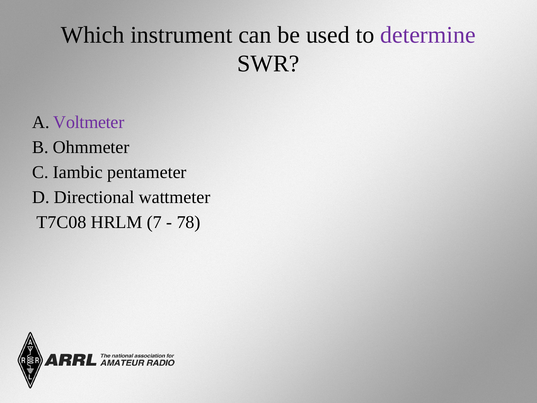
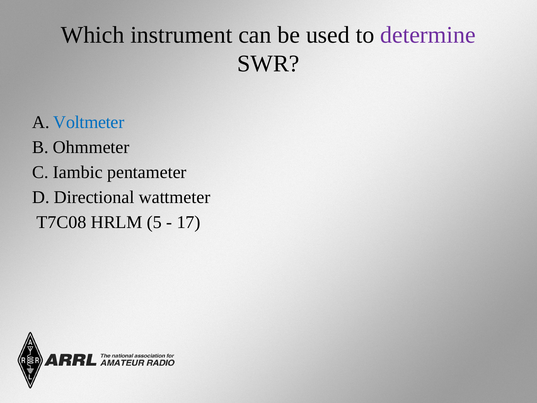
Voltmeter colour: purple -> blue (89, 122)
7: 7 -> 5 (154, 222)
78: 78 -> 17 (189, 222)
